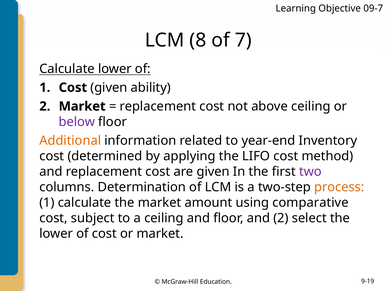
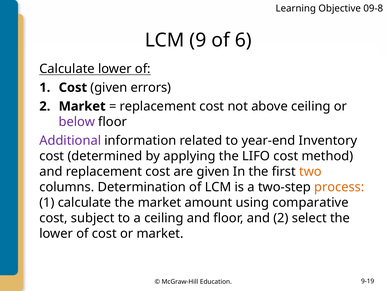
09-7: 09-7 -> 09-8 (373, 8)
8: 8 -> 9 (198, 40)
7: 7 -> 6 (243, 40)
ability: ability -> errors (151, 87)
Additional colour: orange -> purple (70, 140)
two colour: purple -> orange (310, 171)
